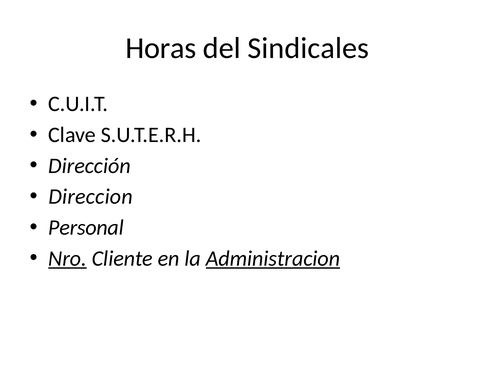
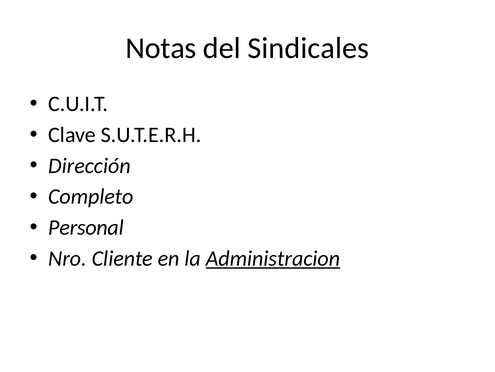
Horas: Horas -> Notas (161, 48)
Direccion: Direccion -> Completo (91, 196)
Nro underline: present -> none (68, 258)
